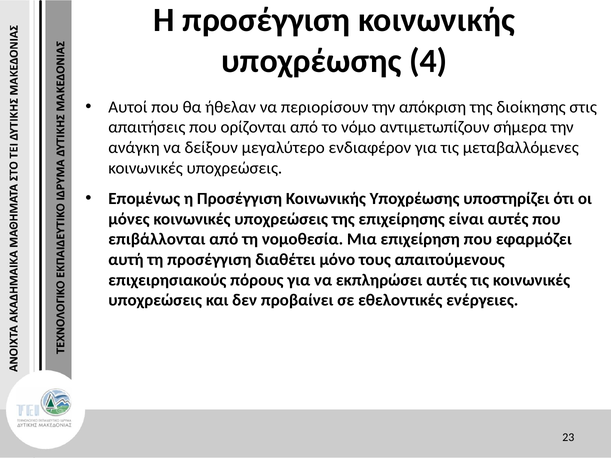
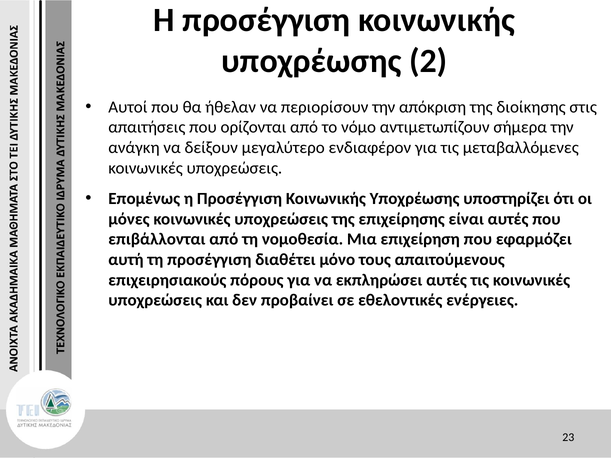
4: 4 -> 2 (428, 61)
